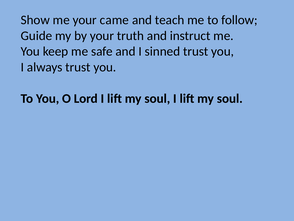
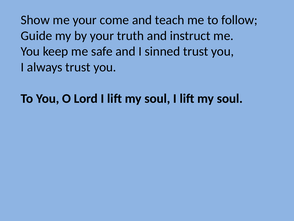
came: came -> come (114, 20)
